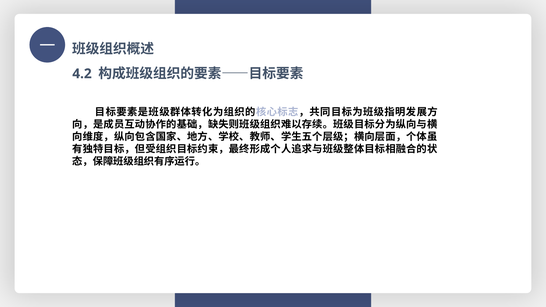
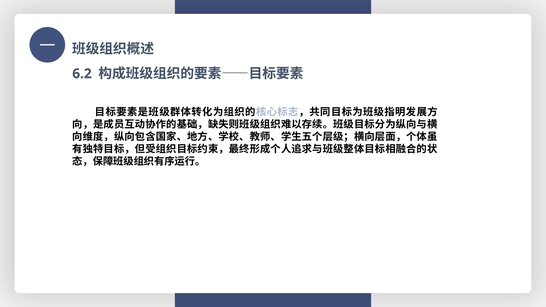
4.2: 4.2 -> 6.2 (82, 74)
